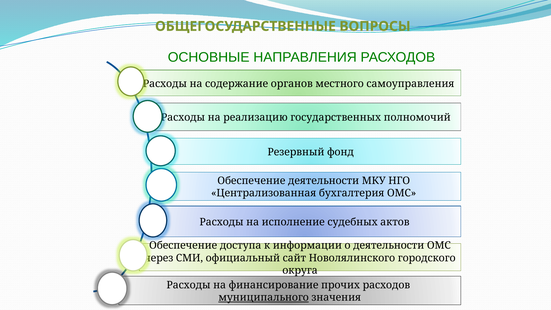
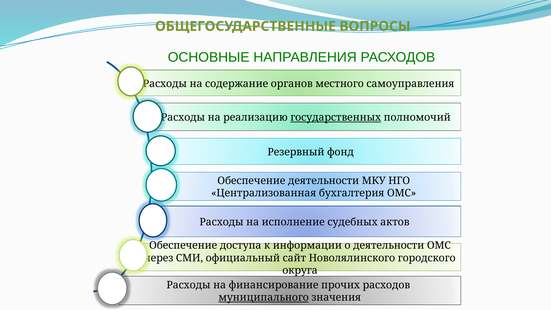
государственных underline: none -> present (336, 118)
